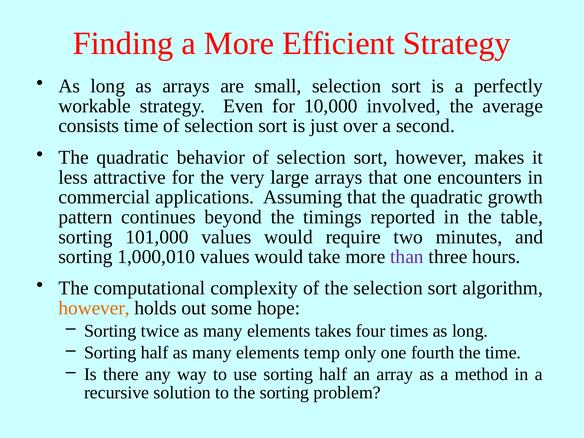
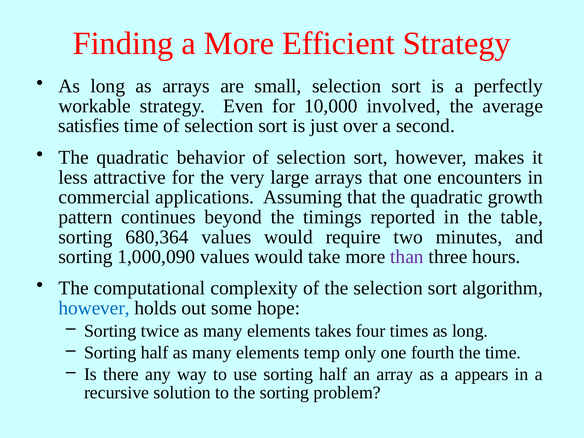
consists: consists -> satisfies (89, 126)
101,000: 101,000 -> 680,364 (157, 237)
1,000,010: 1,000,010 -> 1,000,090 (156, 257)
however colour: orange -> blue (94, 308)
method: method -> appears (482, 374)
